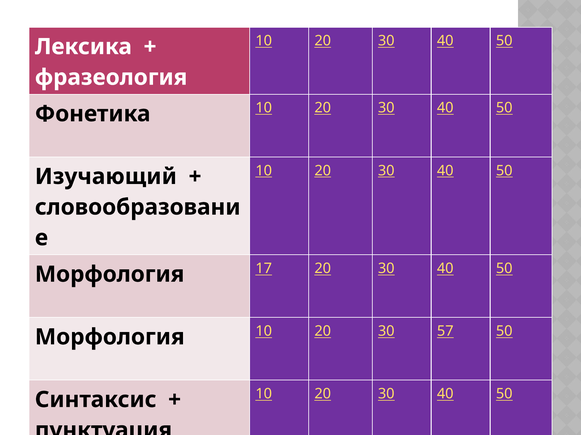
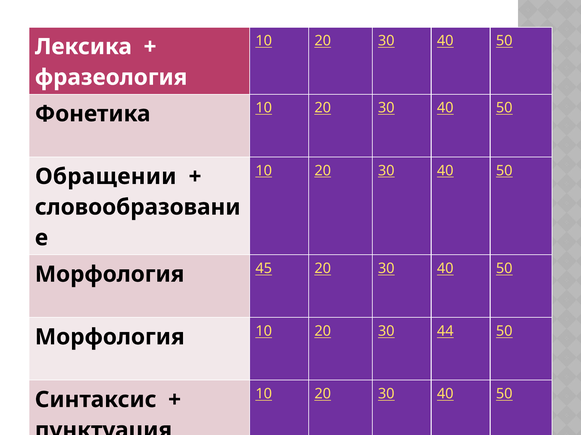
Изучающий: Изучающий -> Обращении (106, 177)
17: 17 -> 45 (264, 269)
57: 57 -> 44 (445, 332)
